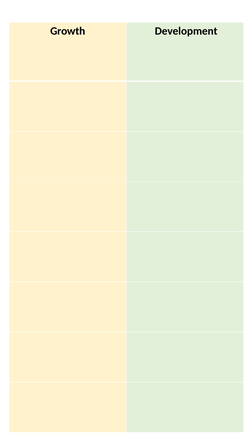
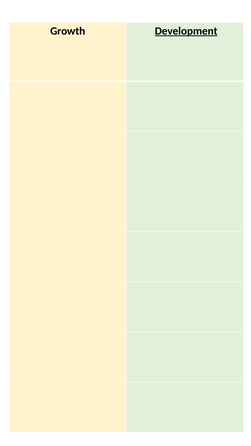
Development underline: none -> present (186, 31)
